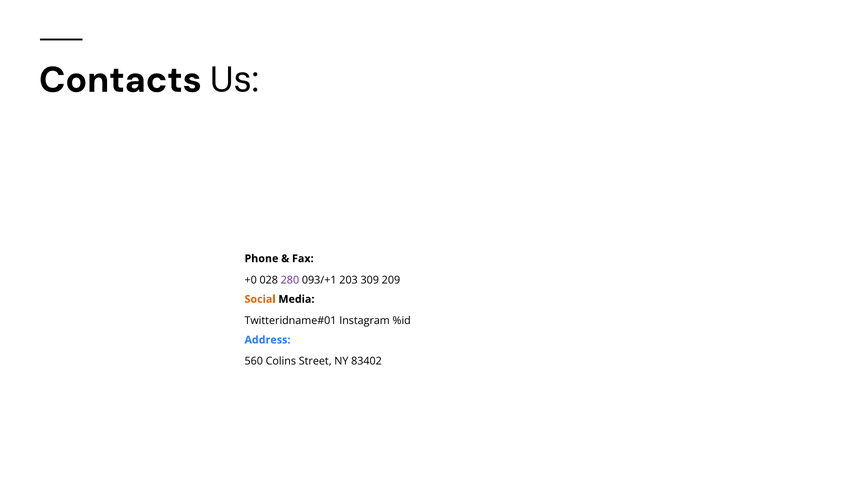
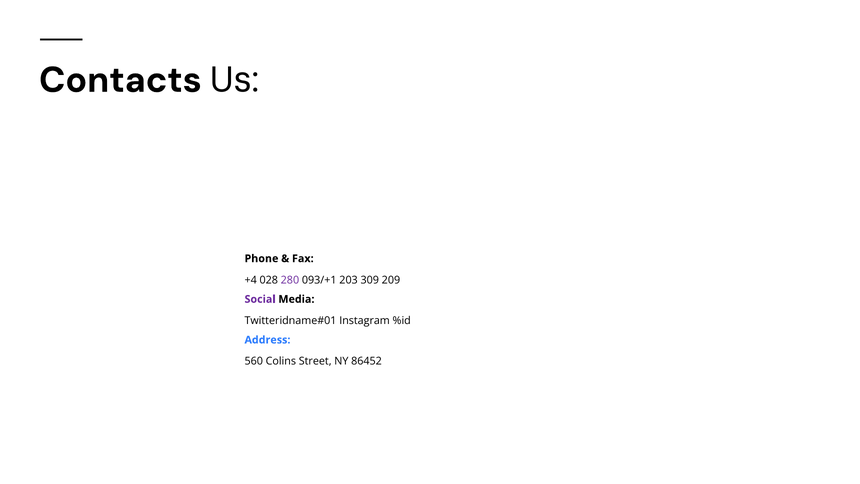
+0: +0 -> +4 (251, 280)
Social colour: orange -> purple (260, 299)
83402: 83402 -> 86452 (367, 361)
